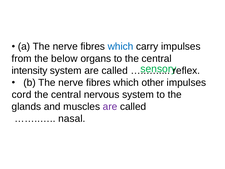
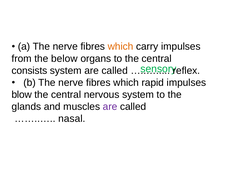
which colour: blue -> orange (121, 46)
intensity: intensity -> consists (29, 70)
other: other -> rapid (153, 82)
cord: cord -> blow (22, 94)
